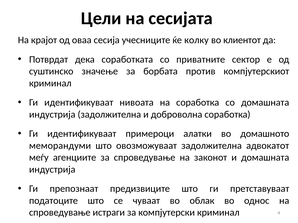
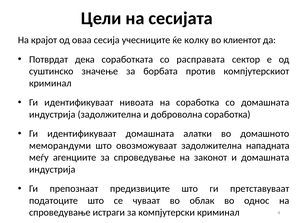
приватните: приватните -> расправата (201, 60)
идентификуваат примероци: примероци -> домашната (150, 134)
адвокатот: адвокатот -> нападната (268, 146)
